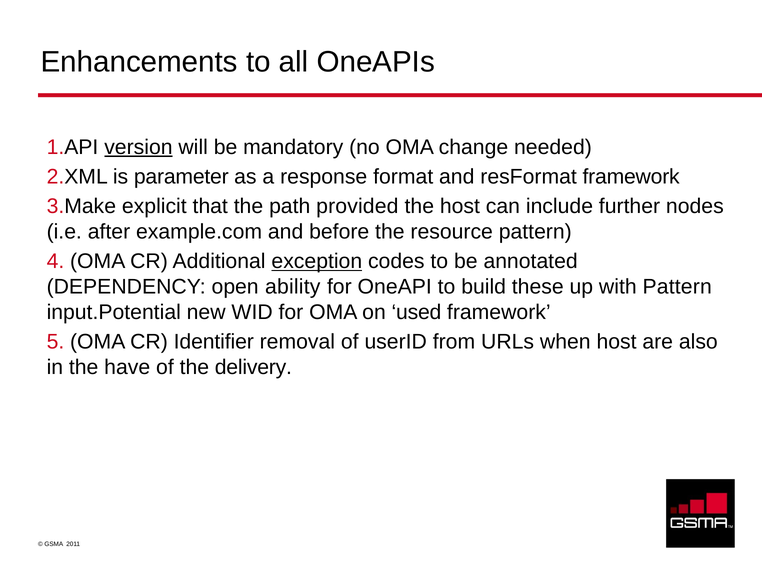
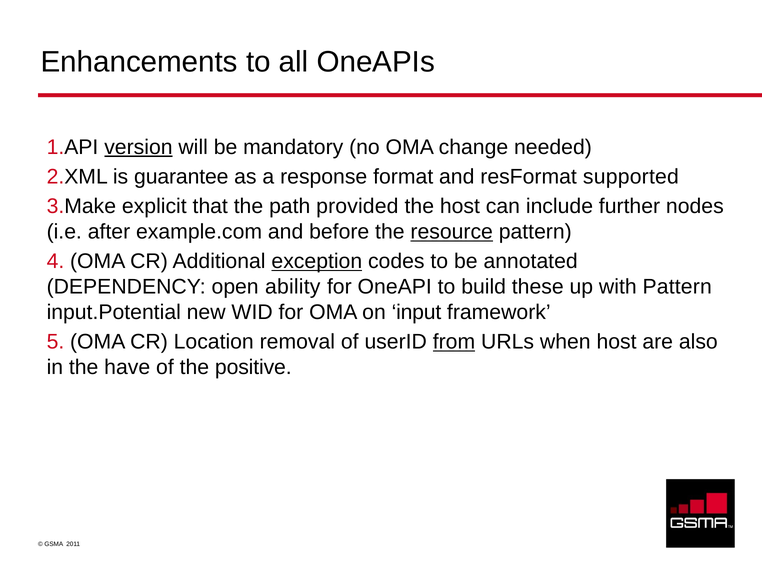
parameter: parameter -> guarantee (181, 177)
resFormat framework: framework -> supported (631, 177)
resource underline: none -> present (452, 232)
used: used -> input (416, 313)
Identifier: Identifier -> Location (214, 342)
from underline: none -> present (454, 342)
delivery: delivery -> positive (253, 368)
